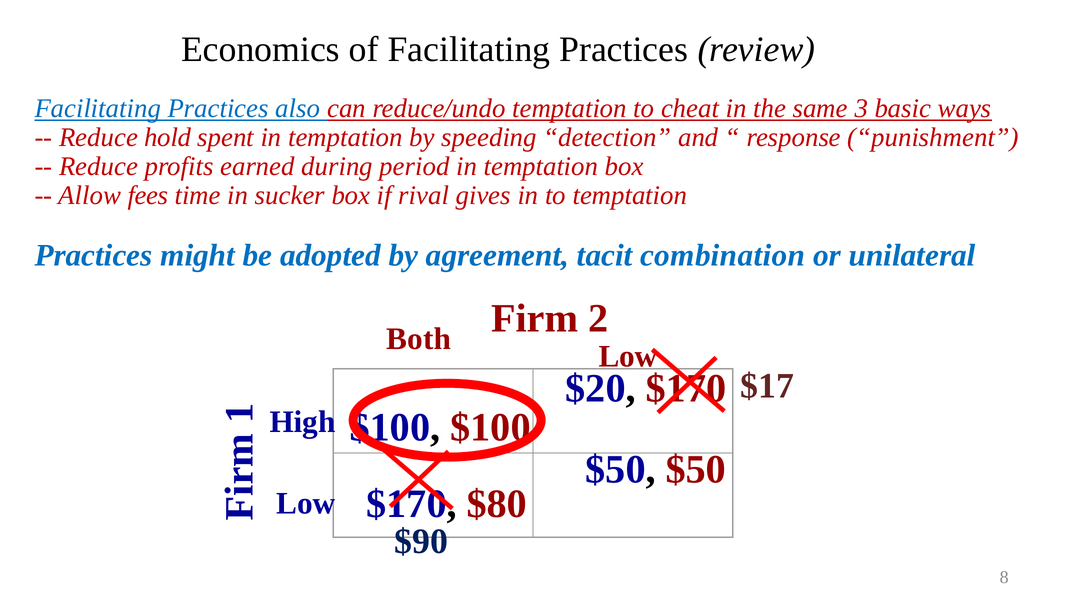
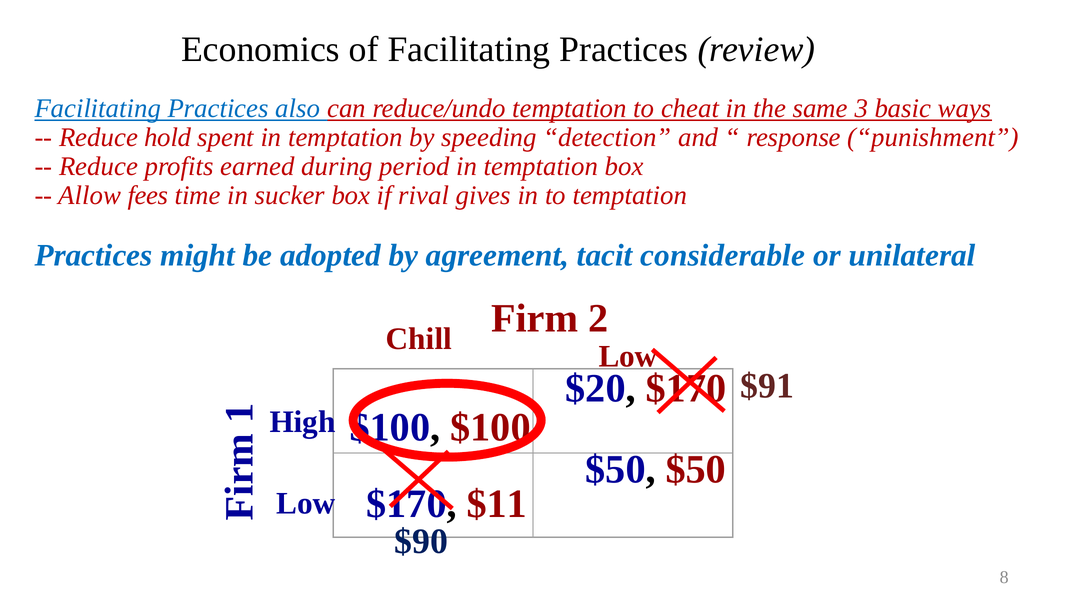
combination: combination -> considerable (723, 255)
Both: Both -> Chill (419, 339)
$17: $17 -> $91 (767, 385)
$80: $80 -> $11 (497, 503)
